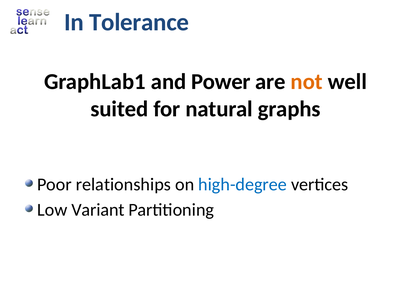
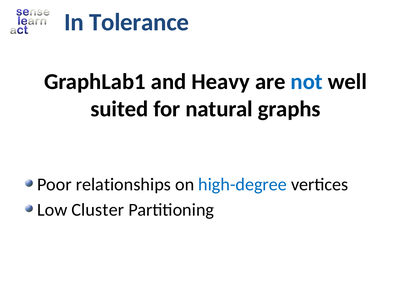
Power: Power -> Heavy (221, 82)
not colour: orange -> blue (307, 82)
Variant: Variant -> Cluster (98, 210)
